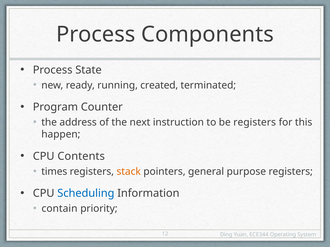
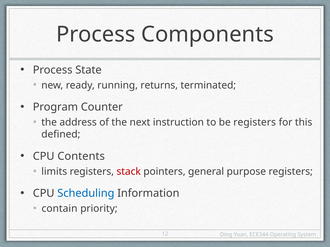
created: created -> returns (159, 85)
happen: happen -> defined (61, 135)
times: times -> limits (54, 172)
stack colour: orange -> red (129, 172)
